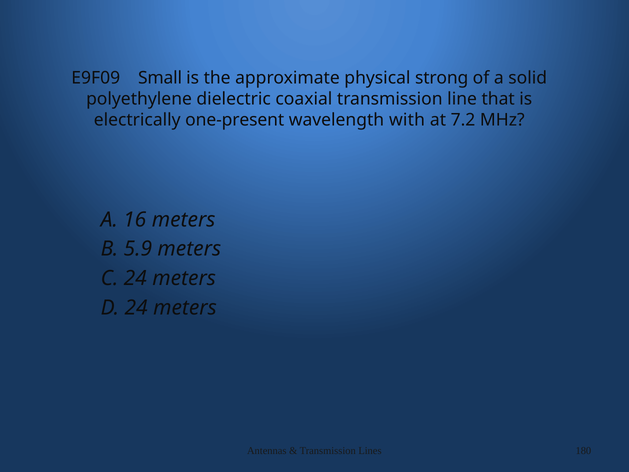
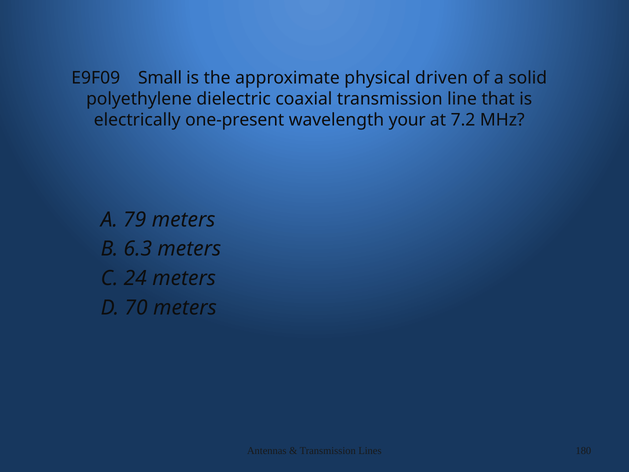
strong: strong -> driven (442, 78)
with: with -> your (407, 120)
16: 16 -> 79 (135, 220)
5.9: 5.9 -> 6.3 (138, 249)
D 24: 24 -> 70 (136, 308)
